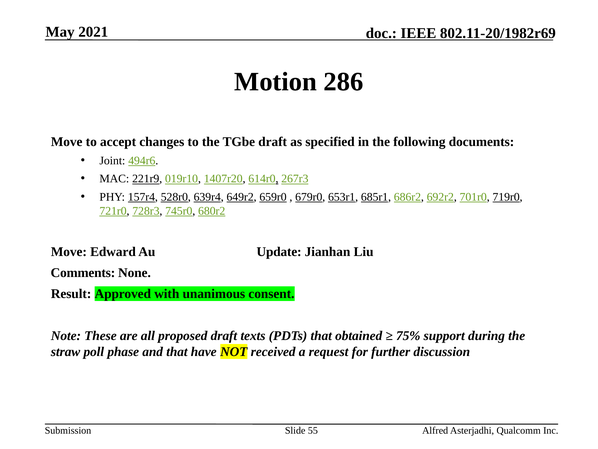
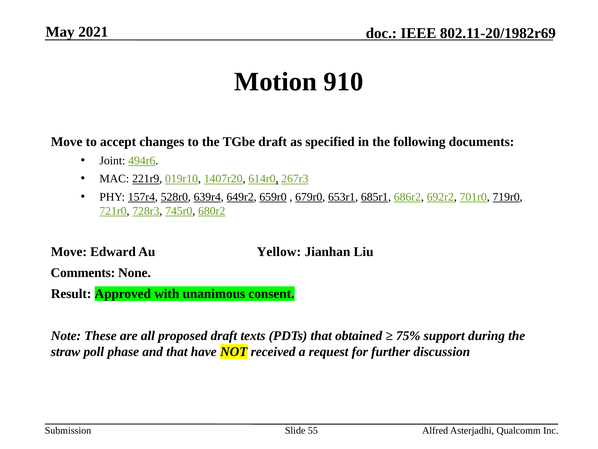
286: 286 -> 910 (344, 82)
Update: Update -> Yellow (279, 252)
